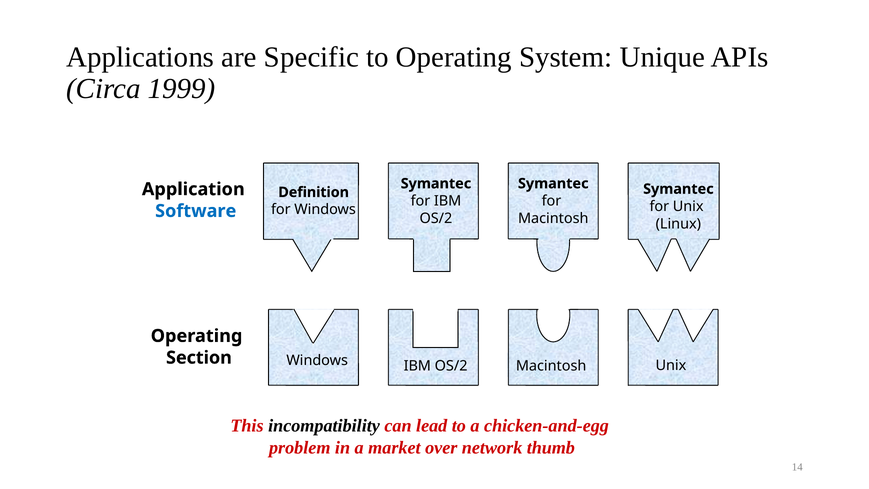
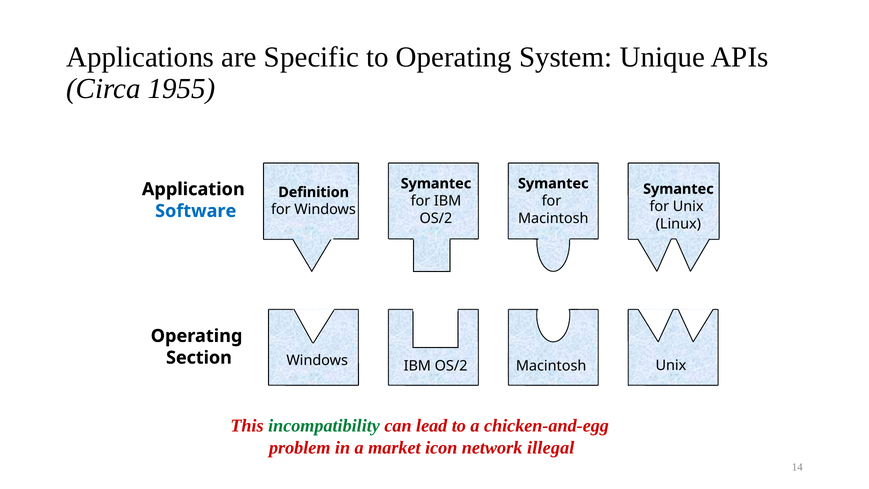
1999: 1999 -> 1955 (182, 89)
incompatibility colour: black -> green (324, 426)
over: over -> icon (441, 448)
thumb: thumb -> illegal (551, 448)
